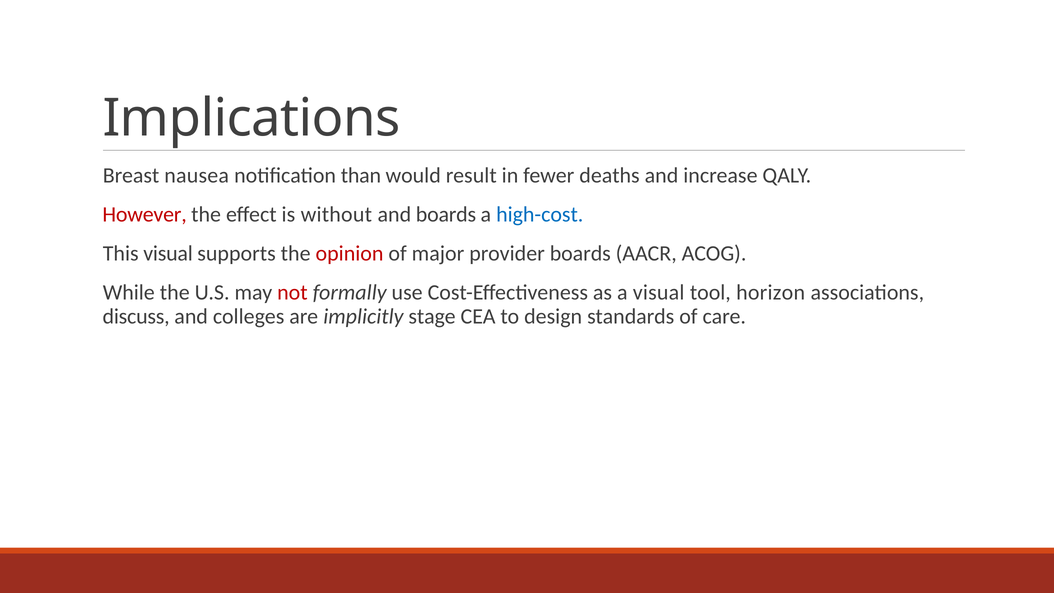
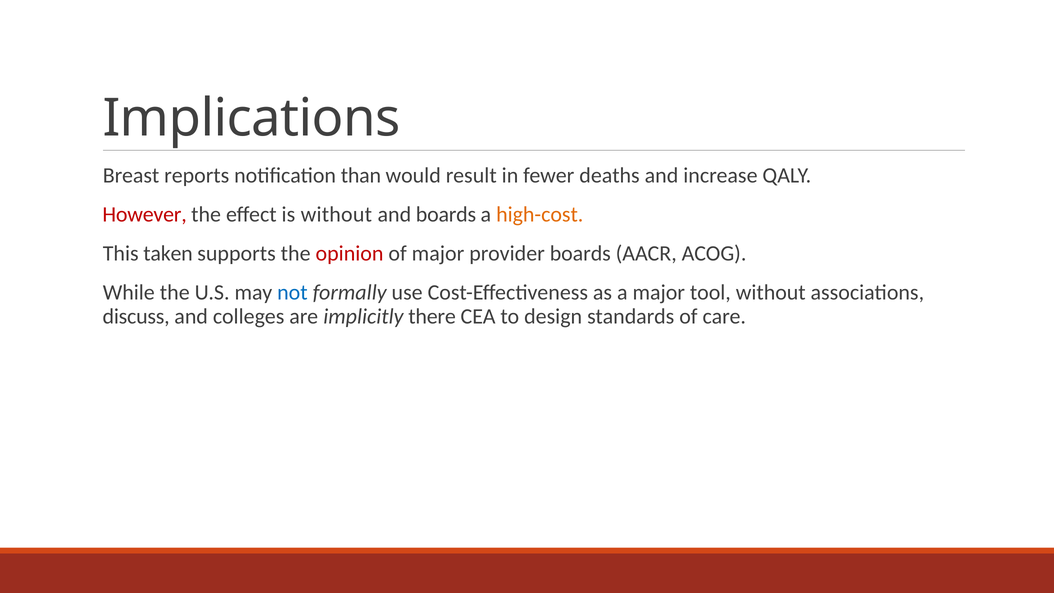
nausea: nausea -> reports (197, 175)
high-cost colour: blue -> orange (540, 214)
This visual: visual -> taken (168, 253)
not colour: red -> blue (292, 293)
a visual: visual -> major (659, 293)
tool horizon: horizon -> without (771, 293)
stage: stage -> there (432, 316)
